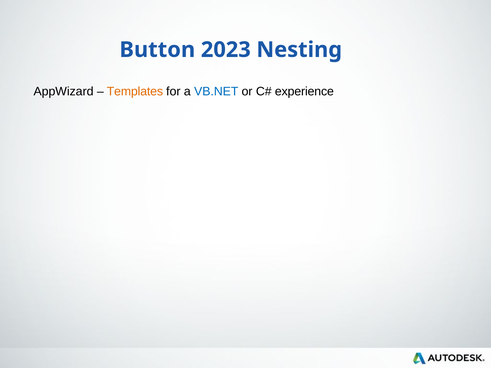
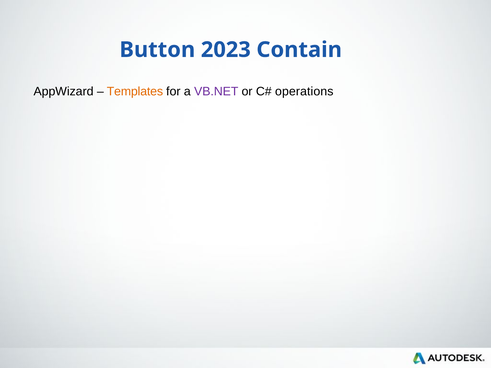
Nesting: Nesting -> Contain (299, 50)
VB.NET colour: blue -> purple (216, 92)
experience: experience -> operations (304, 92)
